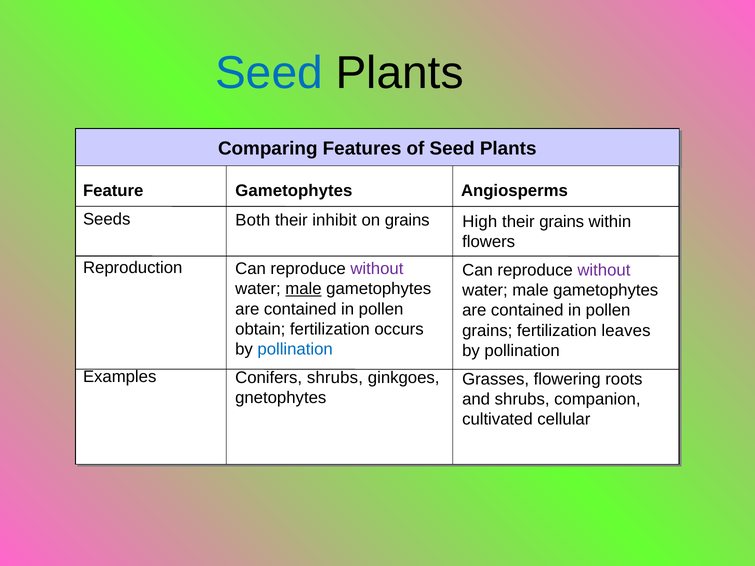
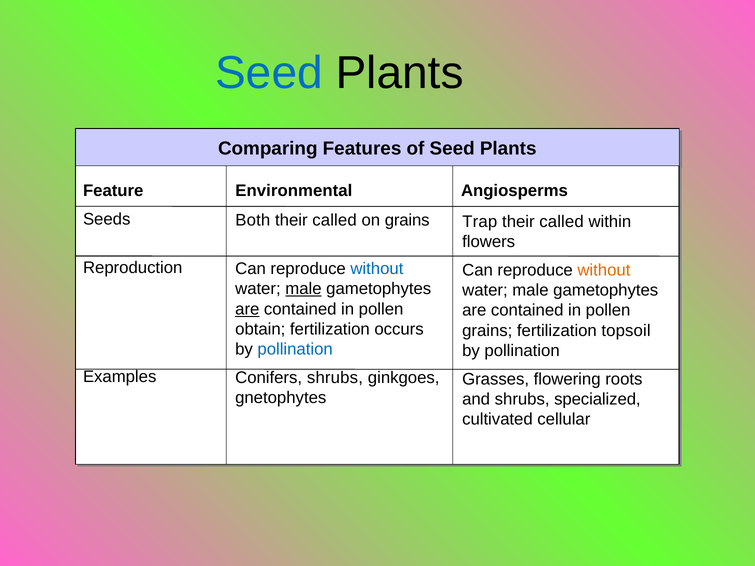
Gametophytes: Gametophytes -> Environmental (294, 191)
inhibit: inhibit -> called (335, 220)
High: High -> Trap (480, 222)
grains: grains -> called (562, 222)
without colour: purple -> blue (377, 269)
without colour: purple -> orange (604, 270)
are underline: none -> present (247, 309)
leaves: leaves -> topsoil (626, 331)
companion: companion -> specialized (597, 399)
